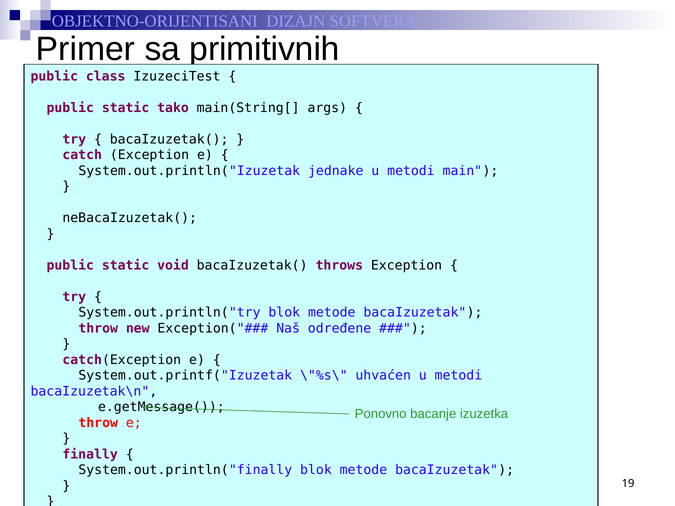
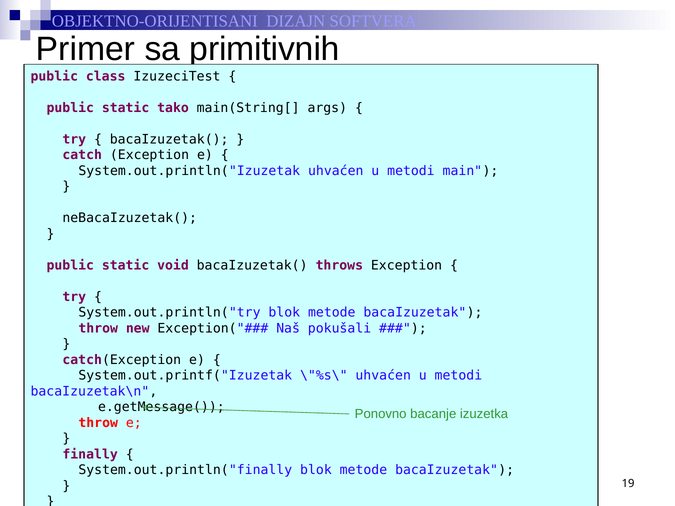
System.out.println("Izuzetak jednake: jednake -> uhvaćen (336, 171)
određene: određene -> pokušali (340, 328)
